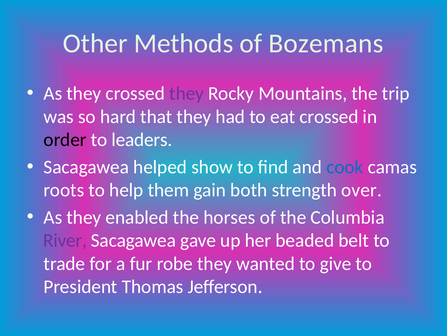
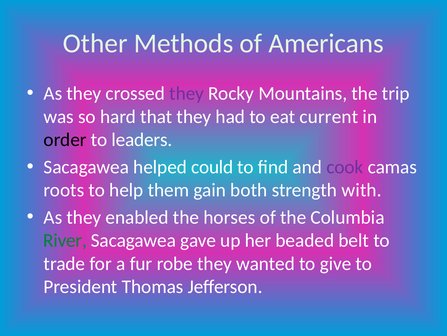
Bozemans: Bozemans -> Americans (326, 43)
eat crossed: crossed -> current (329, 116)
show: show -> could (212, 167)
cook colour: blue -> purple (345, 167)
over: over -> with (362, 190)
River colour: purple -> green (65, 240)
